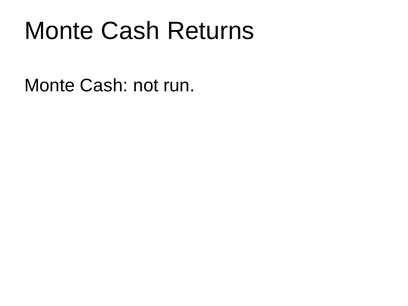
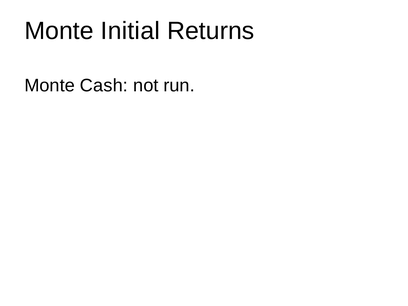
Cash: Cash -> Initial (130, 31)
